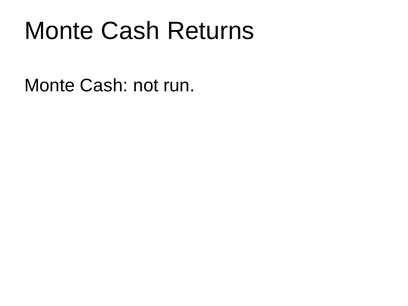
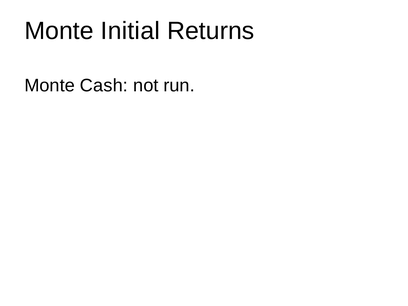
Cash: Cash -> Initial (130, 31)
